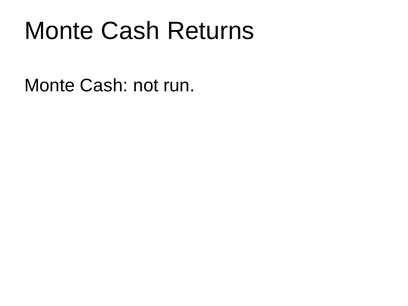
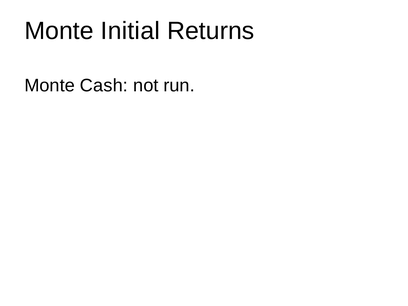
Cash: Cash -> Initial (130, 31)
